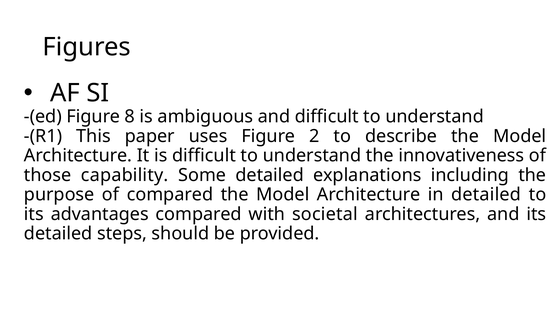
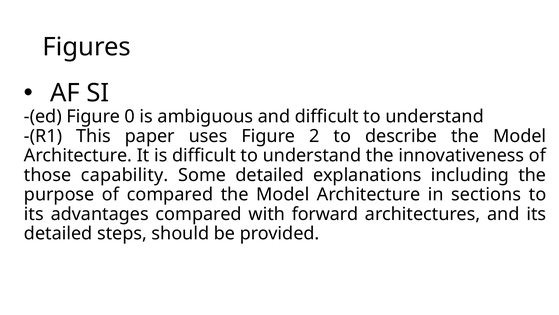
8: 8 -> 0 (130, 116)
in detailed: detailed -> sections (486, 194)
societal: societal -> forward (325, 214)
